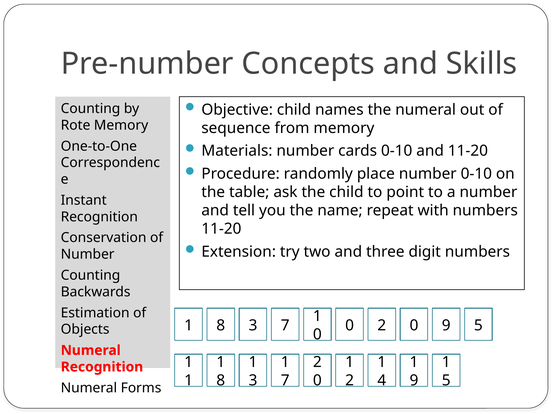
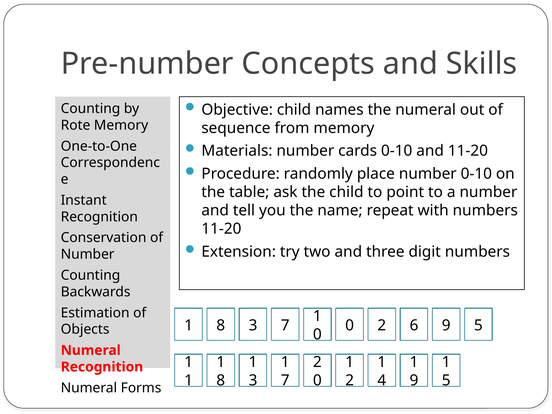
0 2 0: 0 -> 6 (414, 325)
